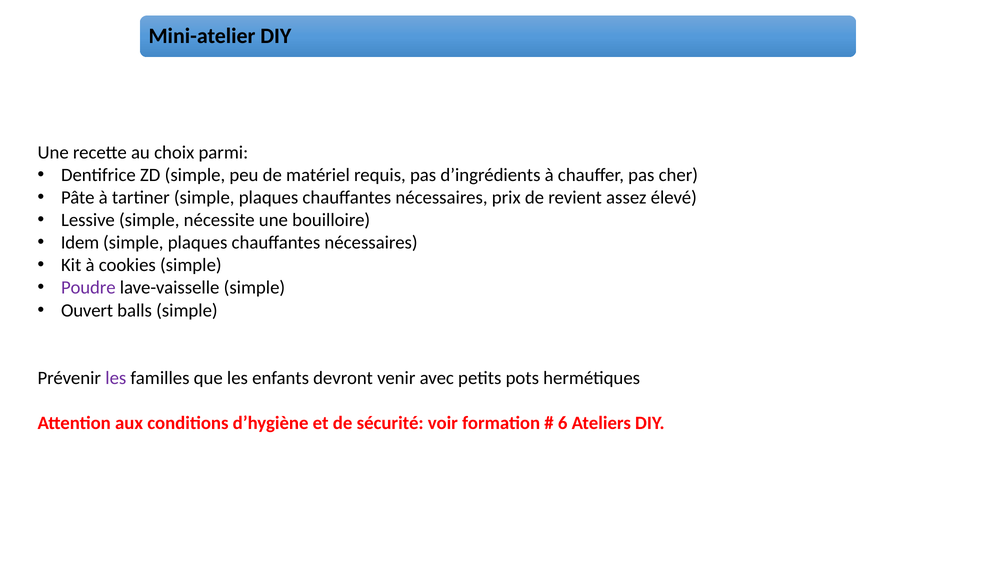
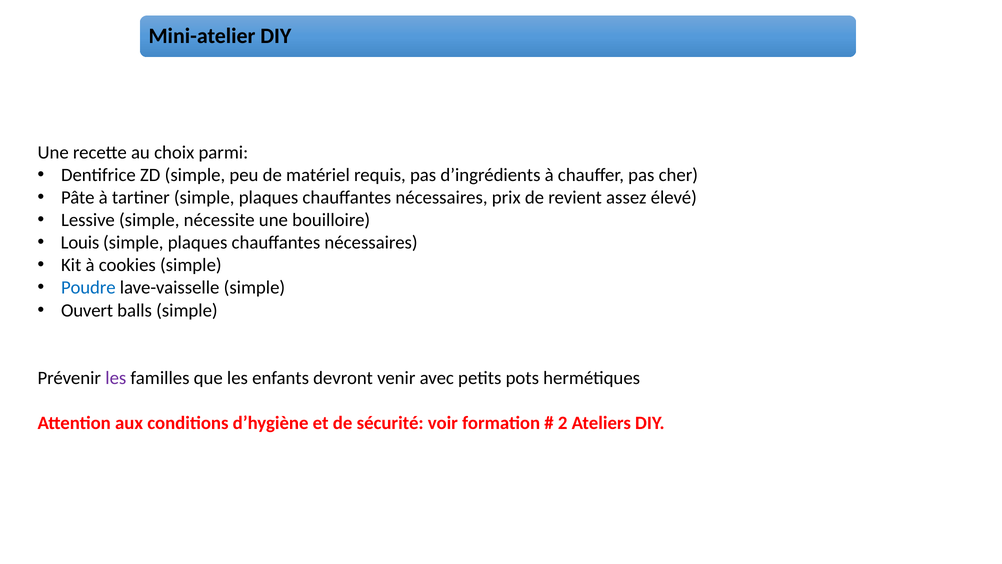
Idem: Idem -> Louis (80, 242)
Poudre colour: purple -> blue (88, 288)
6: 6 -> 2 (563, 423)
